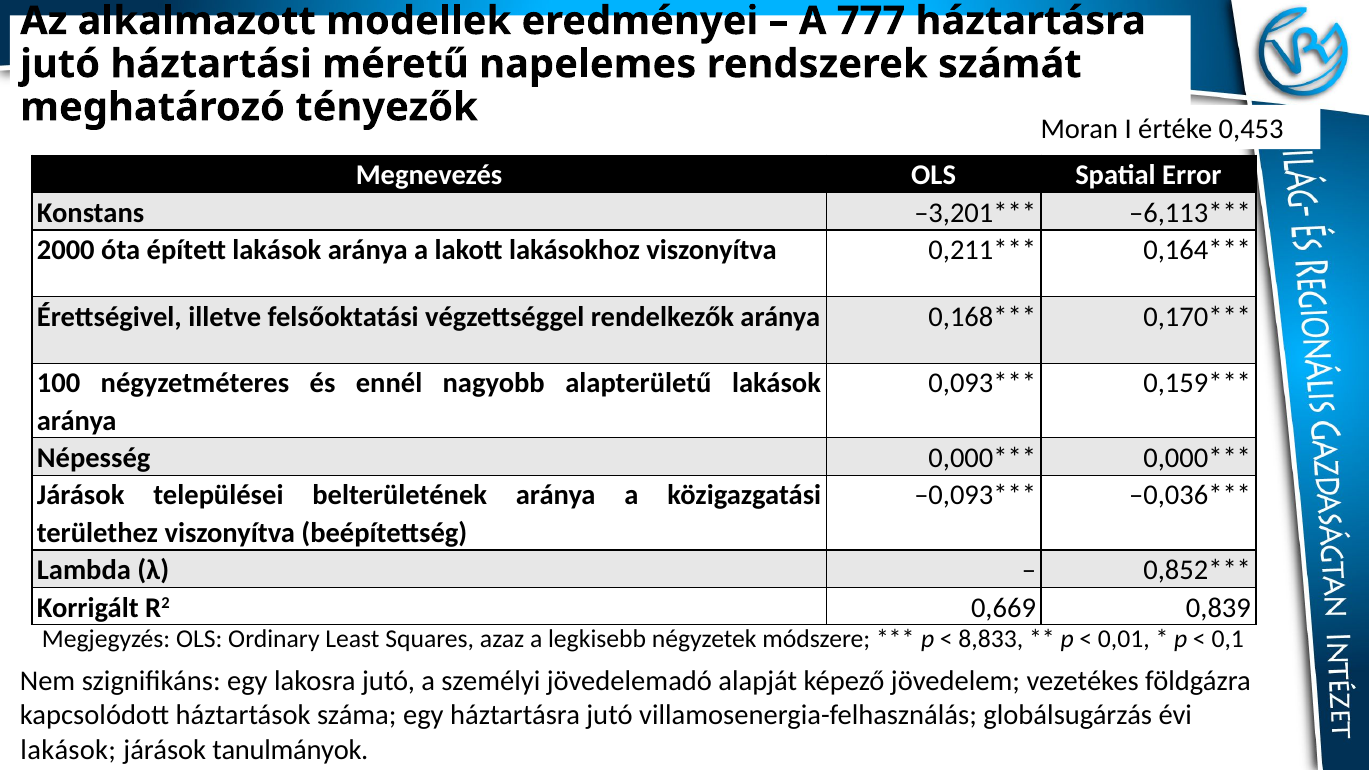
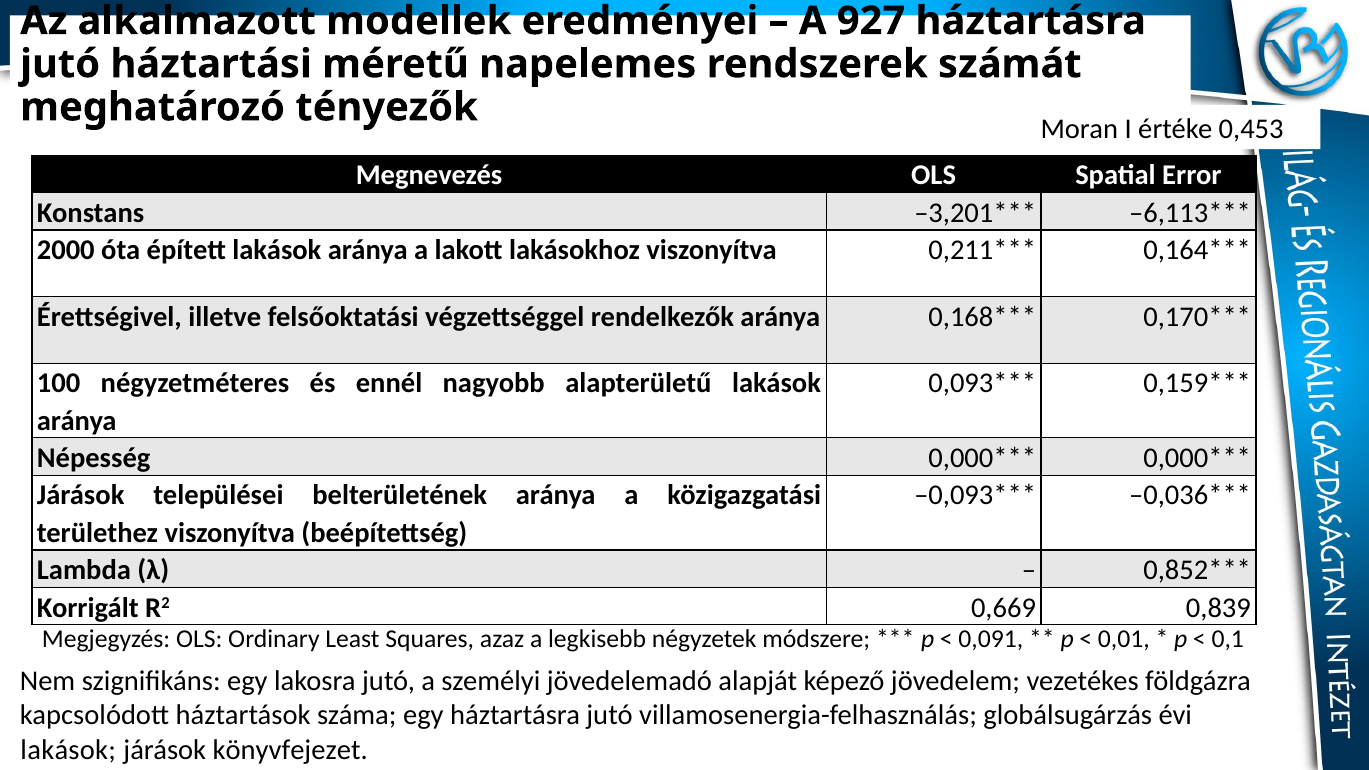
777: 777 -> 927 (871, 21)
8,833: 8,833 -> 0,091 (991, 639)
tanulmányok: tanulmányok -> könyvfejezet (290, 750)
